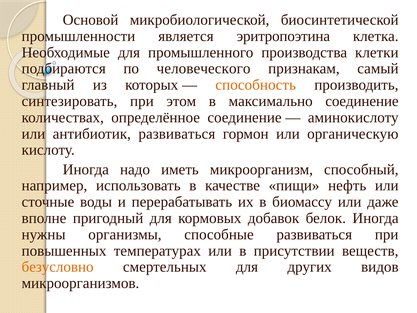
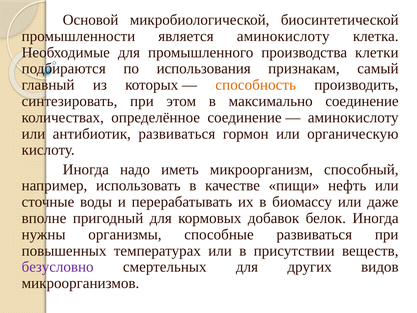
является эритропоэтина: эритропоэтина -> аминокислоту (283, 36)
человеческого: человеческого -> использования (204, 69)
безусловно colour: orange -> purple (58, 267)
